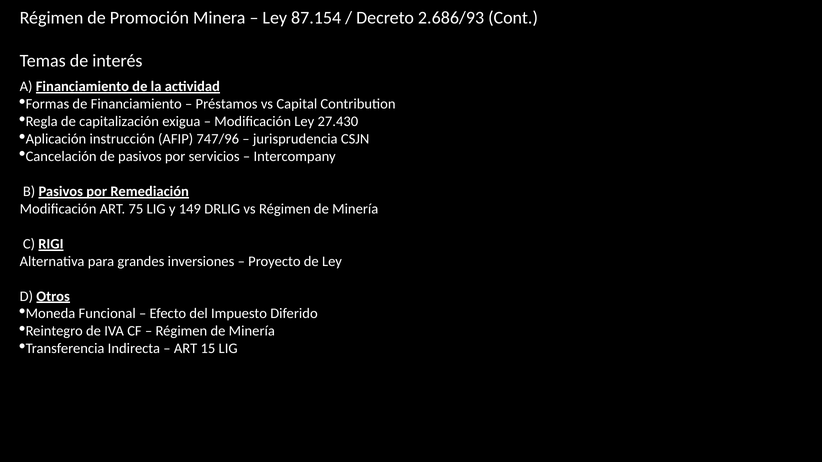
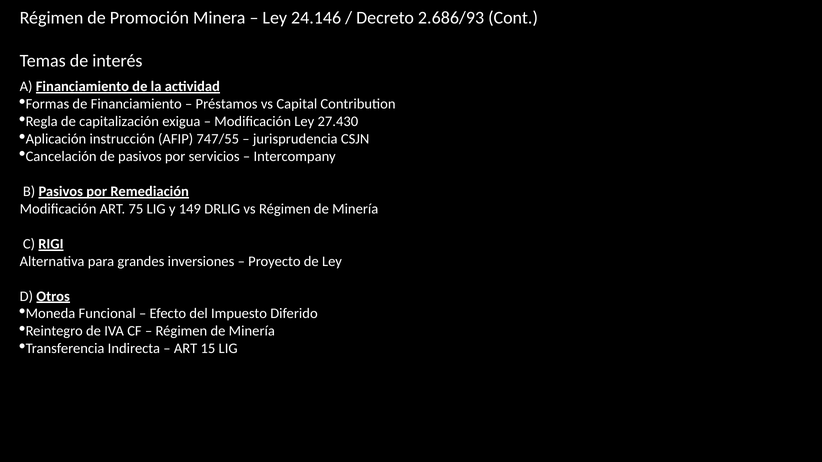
87.154: 87.154 -> 24.146 (316, 18)
747/96: 747/96 -> 747/55 (218, 139)
